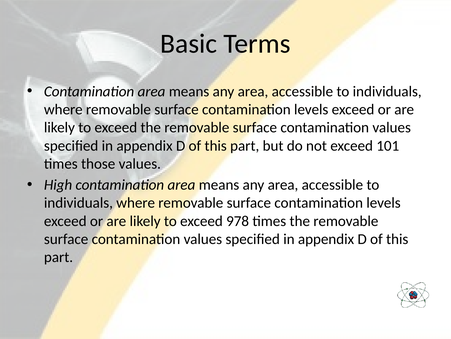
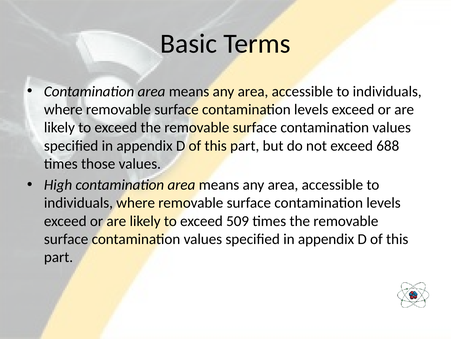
101: 101 -> 688 (388, 145)
978: 978 -> 509 (238, 221)
